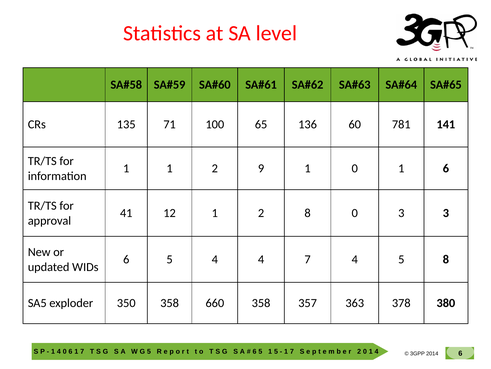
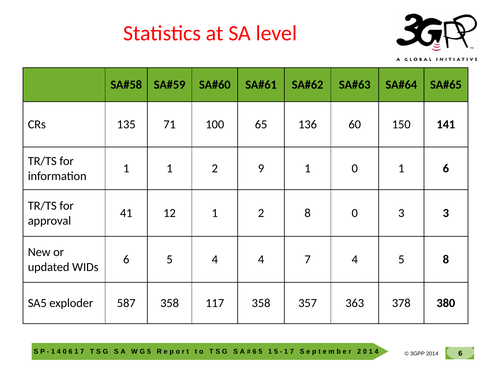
781: 781 -> 150 (401, 124)
350: 350 -> 587 (126, 303)
660: 660 -> 117 (215, 303)
